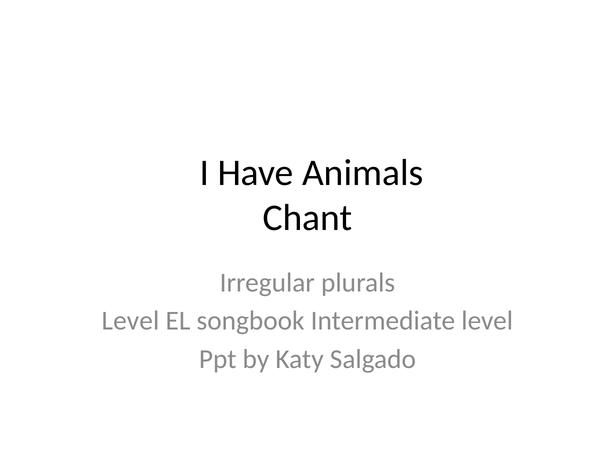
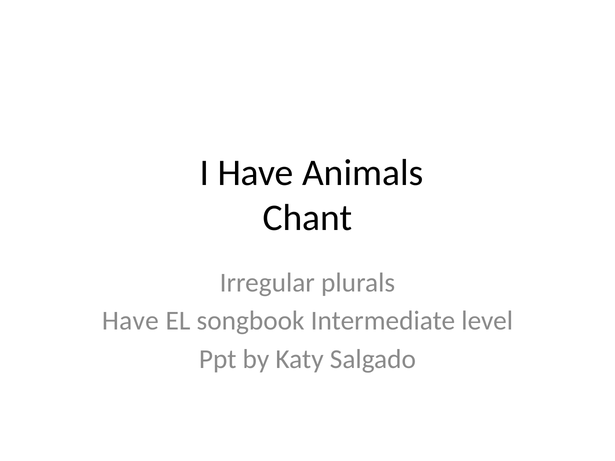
Level: Level -> Have (130, 321)
